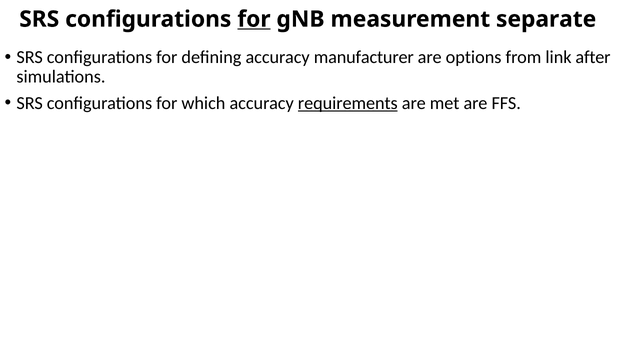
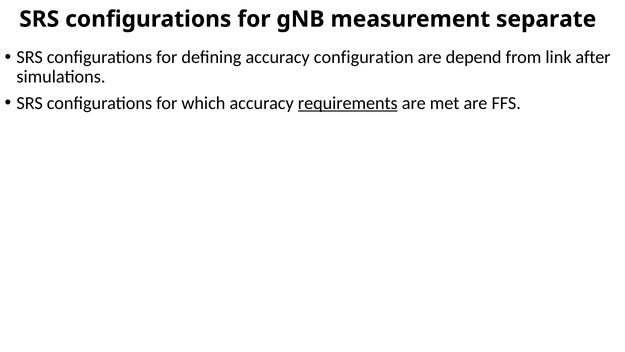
for underline: present -> none (254, 19)
manufacturer: manufacturer -> configuration (364, 57)
options: options -> depend (474, 57)
